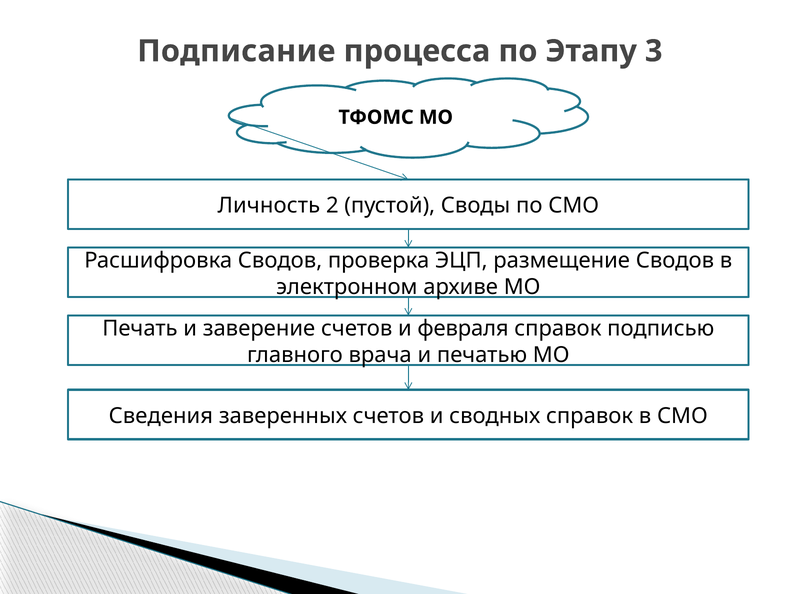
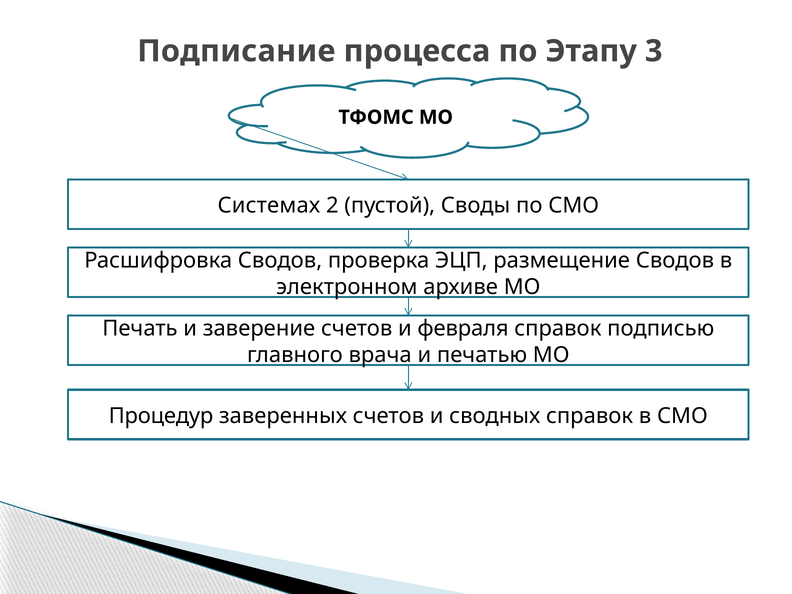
Личность: Личность -> Системах (269, 206)
Сведения: Сведения -> Процедур (161, 416)
